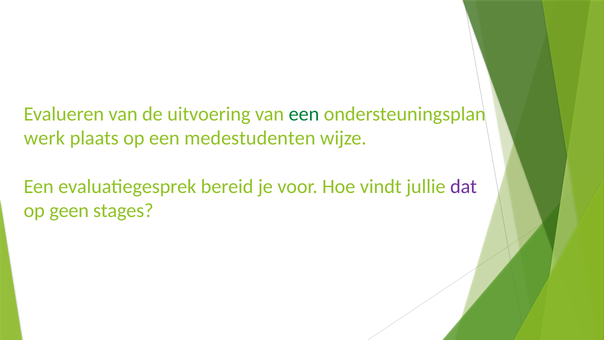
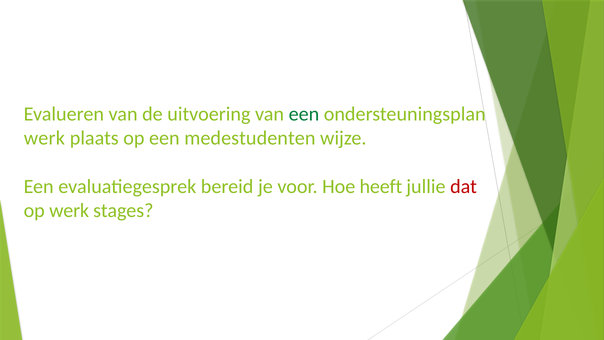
vindt: vindt -> heeft (381, 186)
dat colour: purple -> red (464, 186)
op geen: geen -> werk (69, 211)
